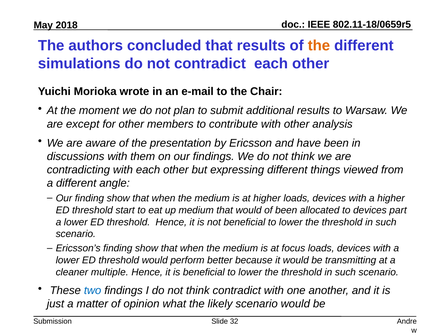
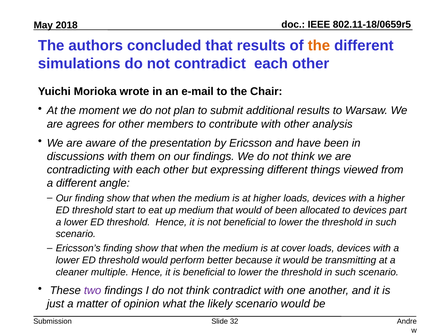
except: except -> agrees (83, 124)
focus: focus -> cover (293, 248)
two colour: blue -> purple (93, 290)
